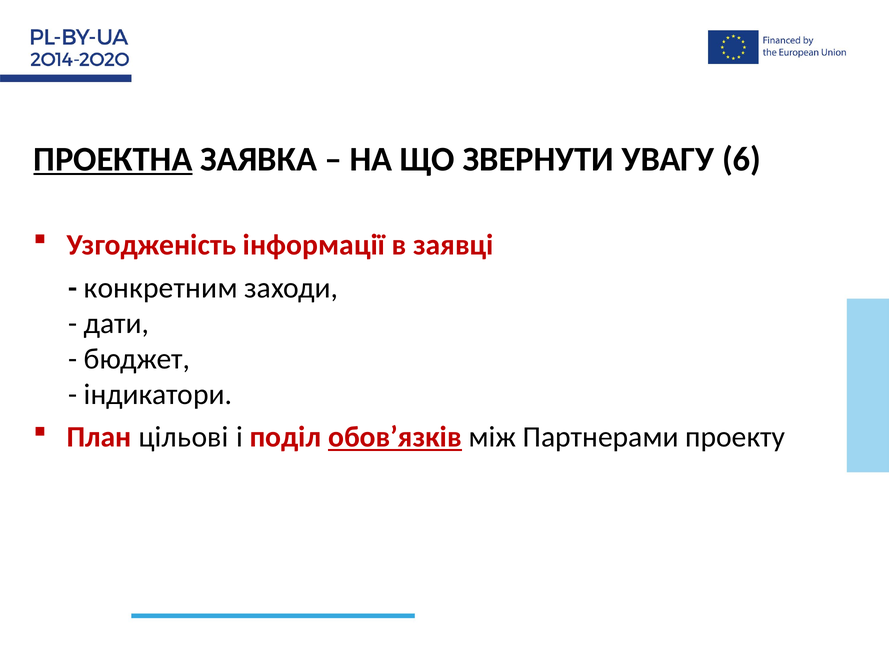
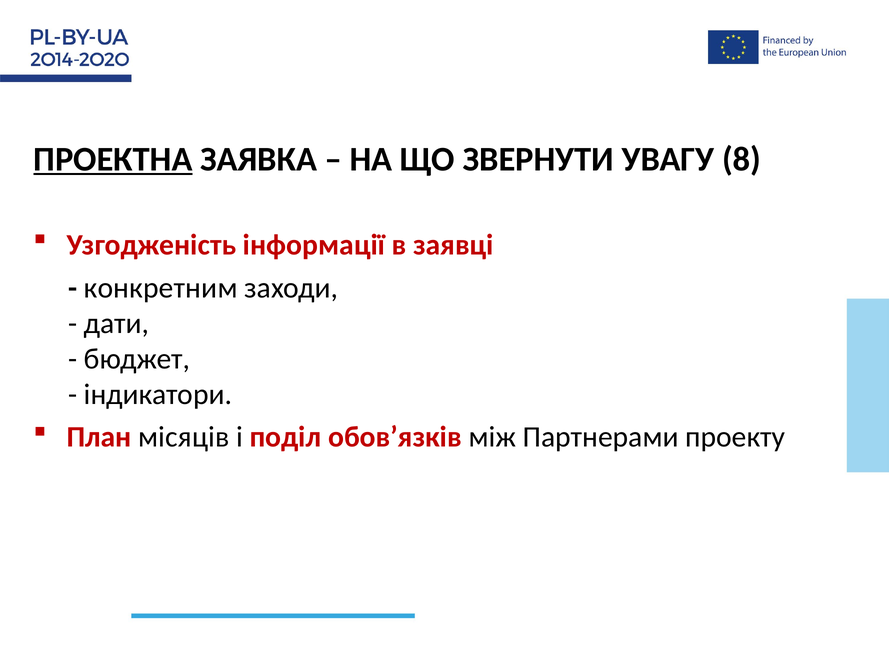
6: 6 -> 8 (742, 159)
цільові: цільові -> місяців (184, 437)
обов’язків underline: present -> none (395, 437)
